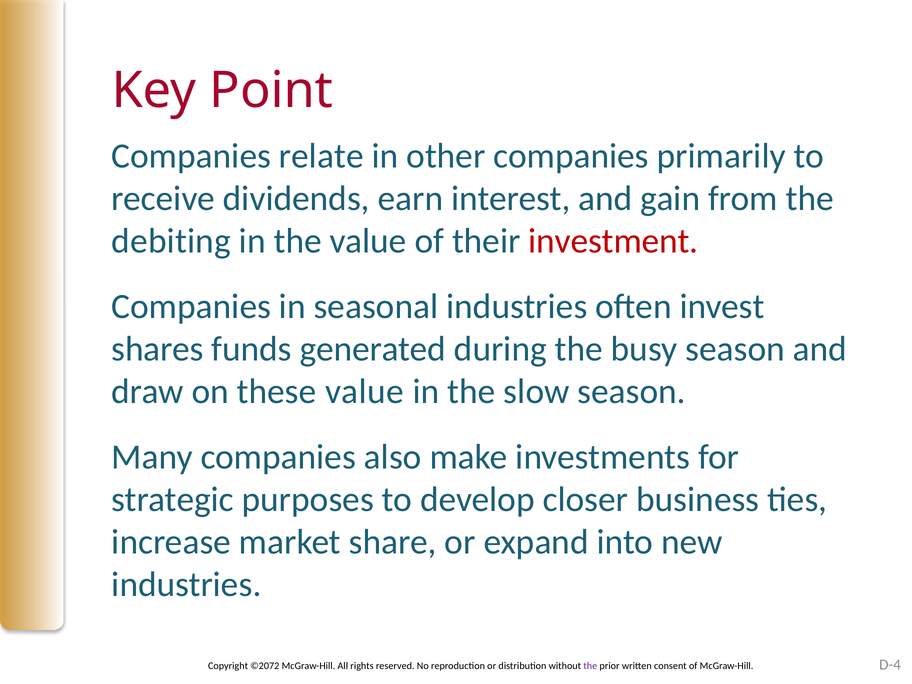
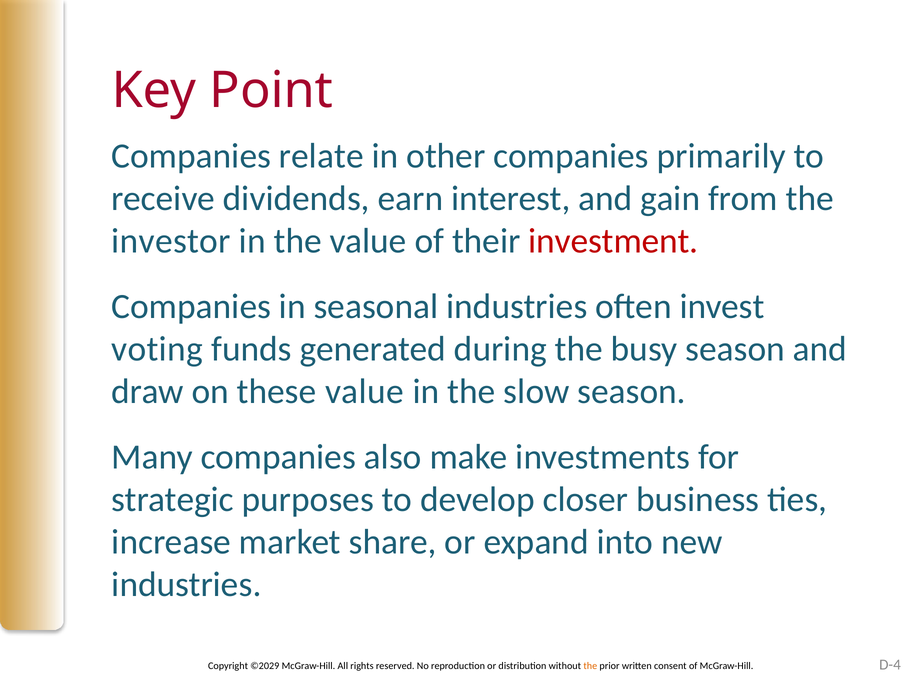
debiting: debiting -> investor (171, 241)
shares: shares -> voting (157, 349)
©2072: ©2072 -> ©2029 (265, 666)
the colour: purple -> orange (590, 666)
